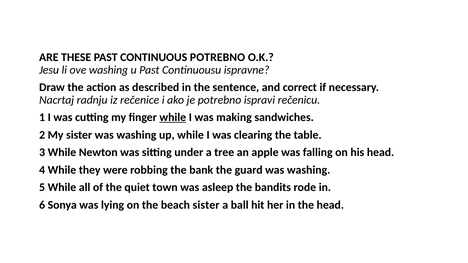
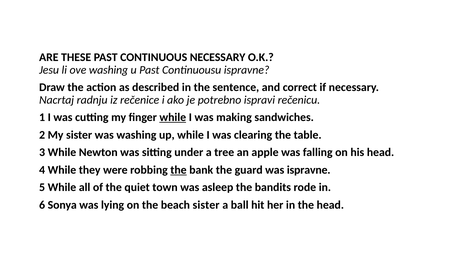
CONTINUOUS POTREBNO: POTREBNO -> NECESSARY (218, 57)
the underline: none -> present (179, 170)
guard was washing: washing -> ispravne (309, 170)
